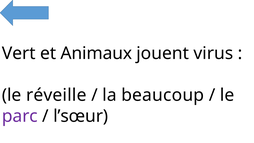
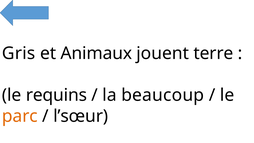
Vert: Vert -> Gris (19, 53)
virus: virus -> terre (213, 53)
réveille: réveille -> requins (56, 95)
parc colour: purple -> orange (20, 116)
